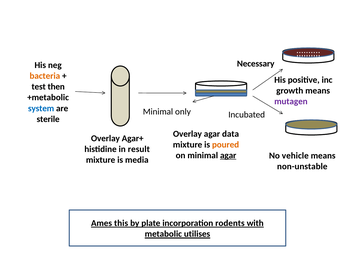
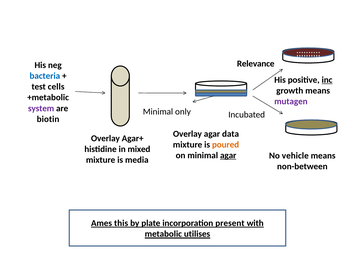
Necessary: Necessary -> Relevance (256, 64)
bacteria colour: orange -> blue (45, 76)
inc underline: none -> present (327, 80)
then: then -> cells (56, 87)
system colour: blue -> purple (41, 109)
sterile: sterile -> biotin (48, 119)
result: result -> mixed (139, 150)
non-unstable: non-unstable -> non-between (302, 167)
rodents: rodents -> present (230, 224)
